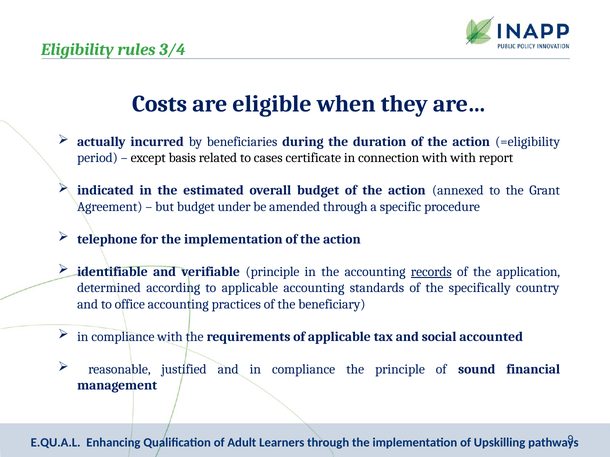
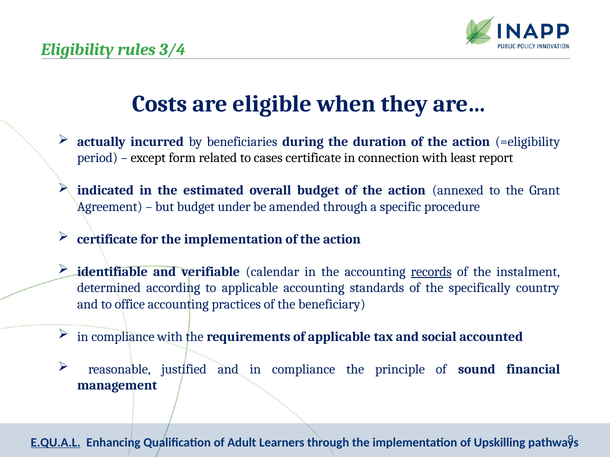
basis: basis -> form (182, 158)
with with: with -> least (463, 158)
telephone: telephone -> certificate (107, 239)
verifiable principle: principle -> calendar (272, 272)
application: application -> instalment (528, 272)
E.QU.A.L underline: none -> present (56, 443)
